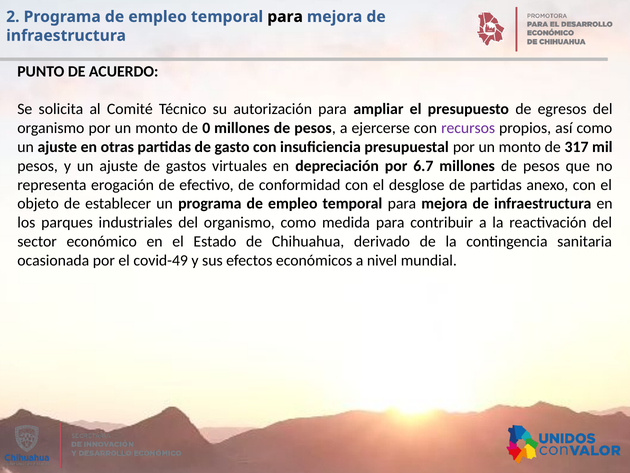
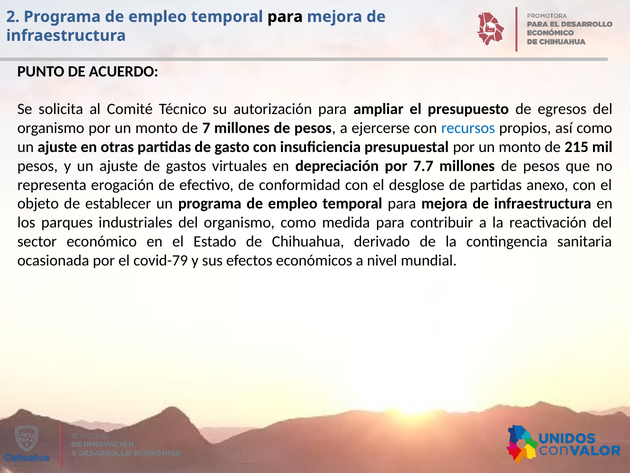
0: 0 -> 7 (206, 128)
recursos colour: purple -> blue (468, 128)
317: 317 -> 215 (577, 147)
6.7: 6.7 -> 7.7 (423, 166)
covid-49: covid-49 -> covid-79 (161, 260)
